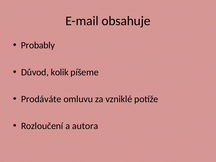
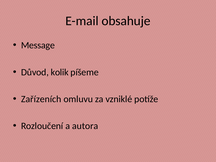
Probably: Probably -> Message (38, 45)
Prodáváte: Prodáváte -> Zařízeních (41, 99)
